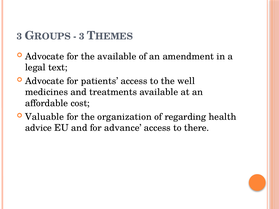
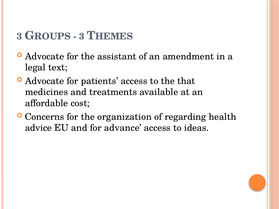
the available: available -> assistant (117, 56)
well: well -> that (186, 81)
Valuable: Valuable -> Concerns (45, 117)
there: there -> ideas (197, 128)
